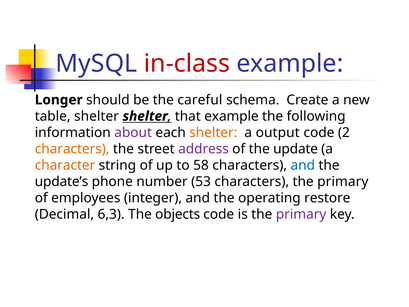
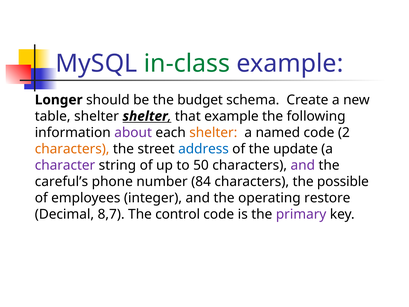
in-class colour: red -> green (187, 63)
careful: careful -> budget (200, 100)
output: output -> named (278, 133)
address colour: purple -> blue (203, 149)
character colour: orange -> purple (65, 165)
58: 58 -> 50 (201, 165)
and colour: blue -> purple (303, 165)
update’s: update’s -> careful’s (61, 182)
53: 53 -> 84 (201, 182)
characters the primary: primary -> possible (343, 182)
6,3: 6,3 -> 8,7 (111, 214)
objects: objects -> control (178, 214)
